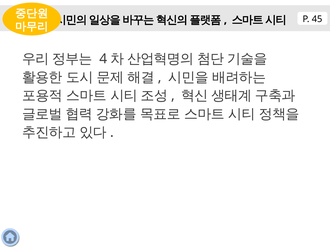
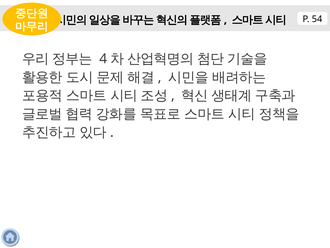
45: 45 -> 54 (317, 19)
